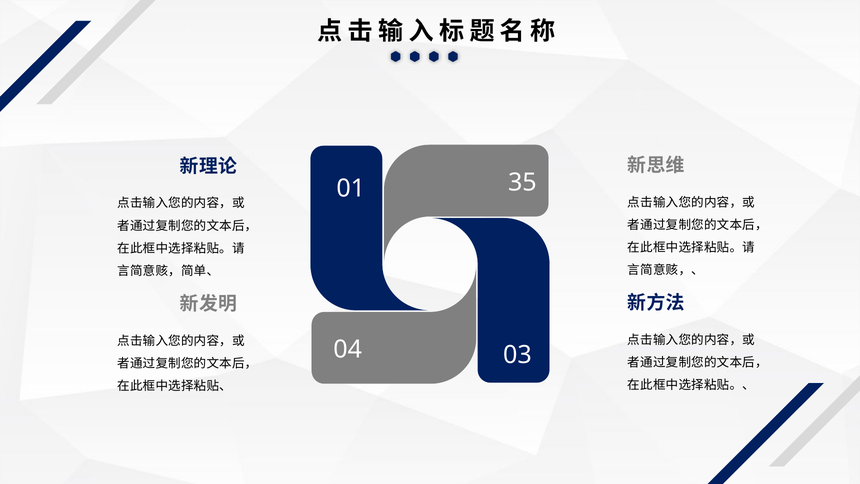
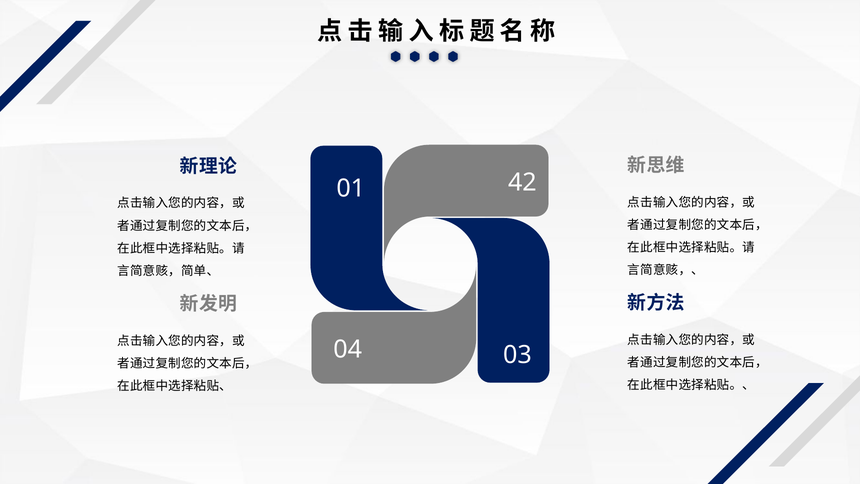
35: 35 -> 42 (522, 183)
